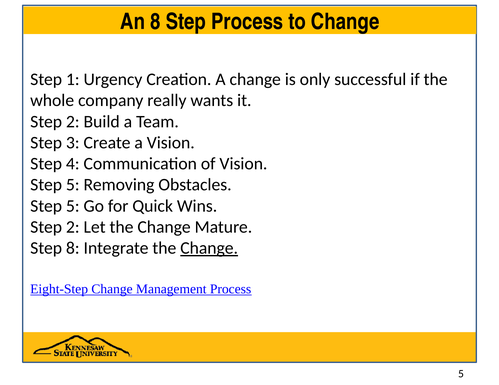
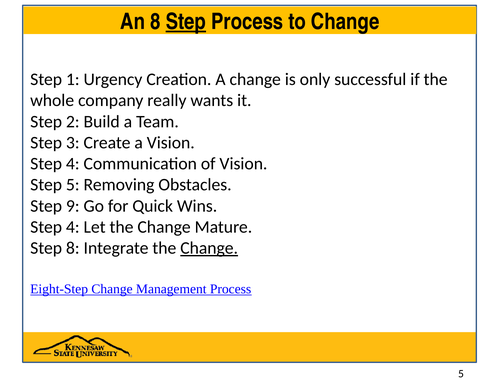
Step underline: none -> present (186, 22)
5: 5 -> 9 (73, 206)
2: 2 -> 4 (73, 227)
